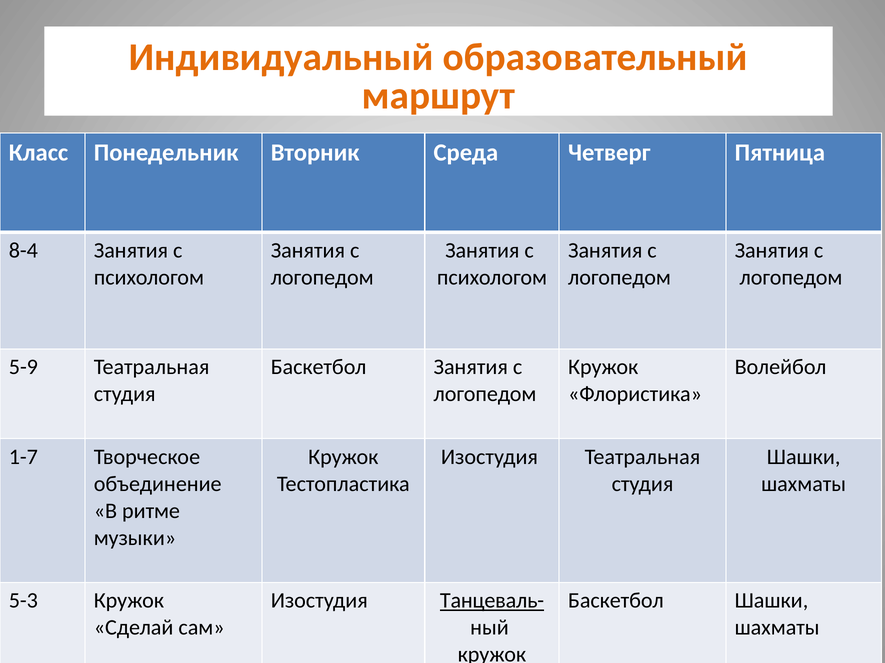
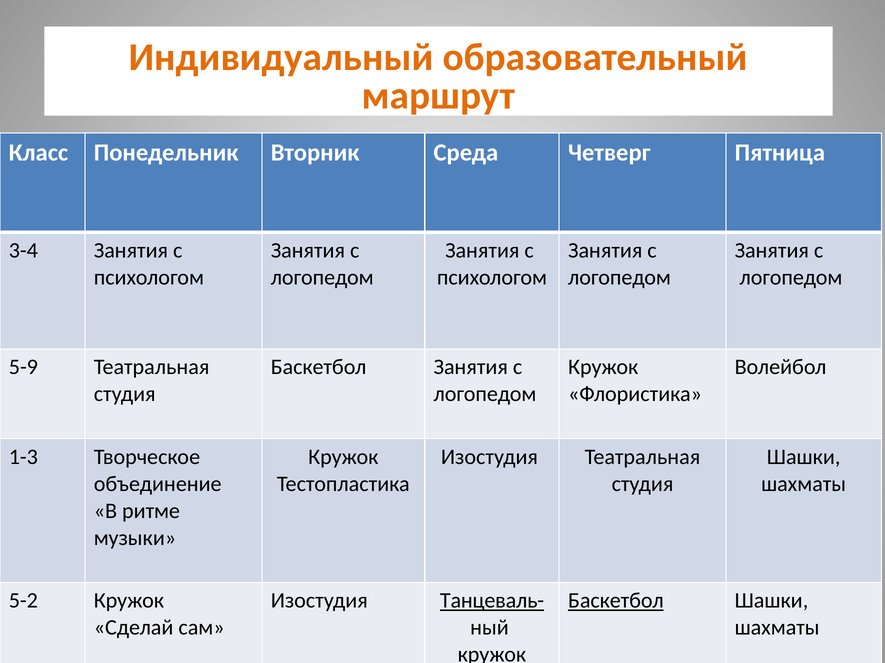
8-4: 8-4 -> 3-4 (23, 251)
1-7: 1-7 -> 1-3 (23, 457)
5-3: 5-3 -> 5-2 (23, 601)
Баскетбол underline: none -> present (616, 601)
